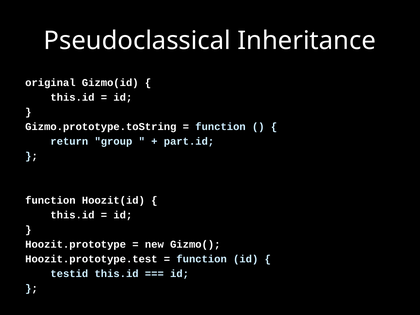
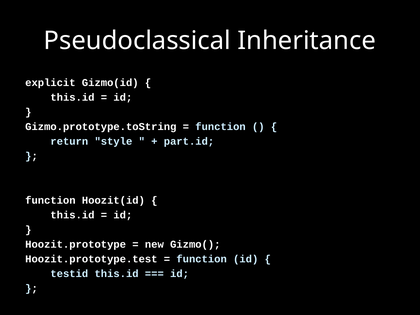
original: original -> explicit (50, 83)
group: group -> style (113, 141)
